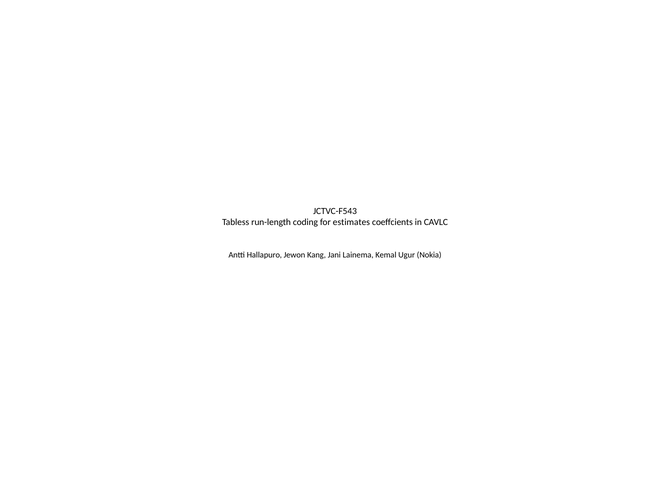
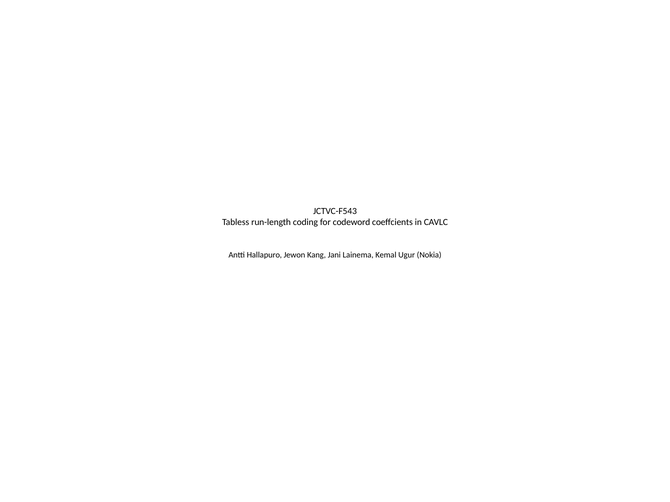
estimates: estimates -> codeword (352, 222)
